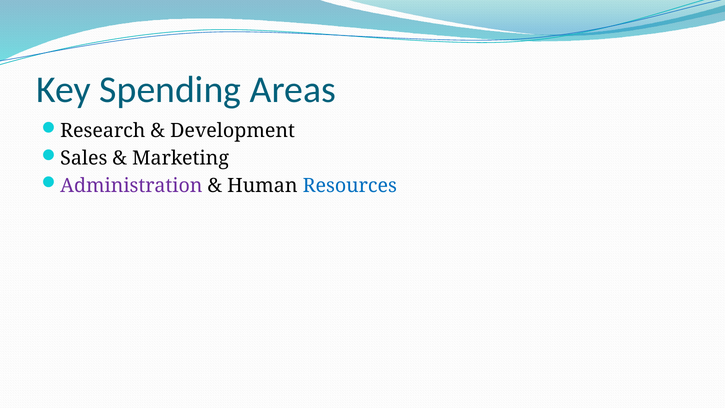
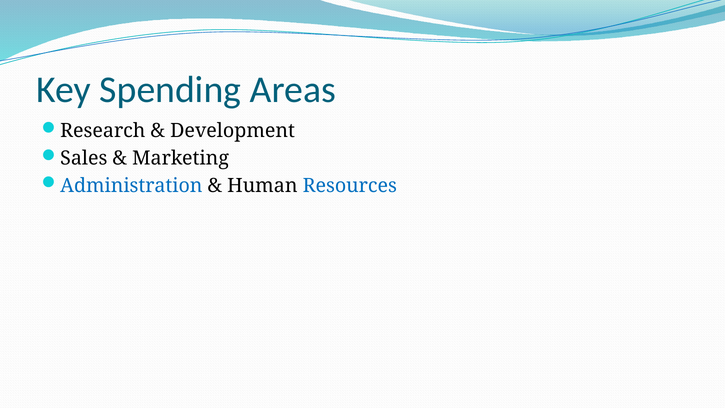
Administration colour: purple -> blue (131, 186)
